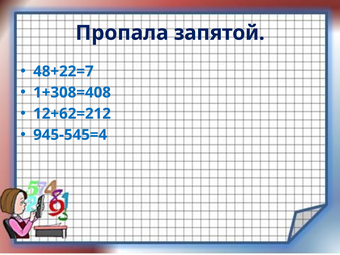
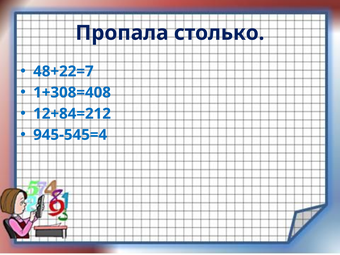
запятой: запятой -> столько (219, 33)
12+62=212: 12+62=212 -> 12+84=212 (72, 114)
